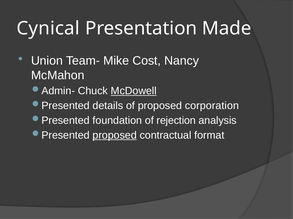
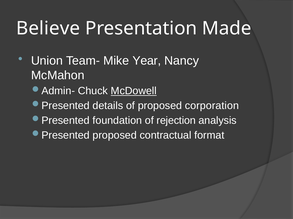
Cynical: Cynical -> Believe (48, 28)
Cost: Cost -> Year (147, 61)
proposed underline: present -> none (115, 136)
